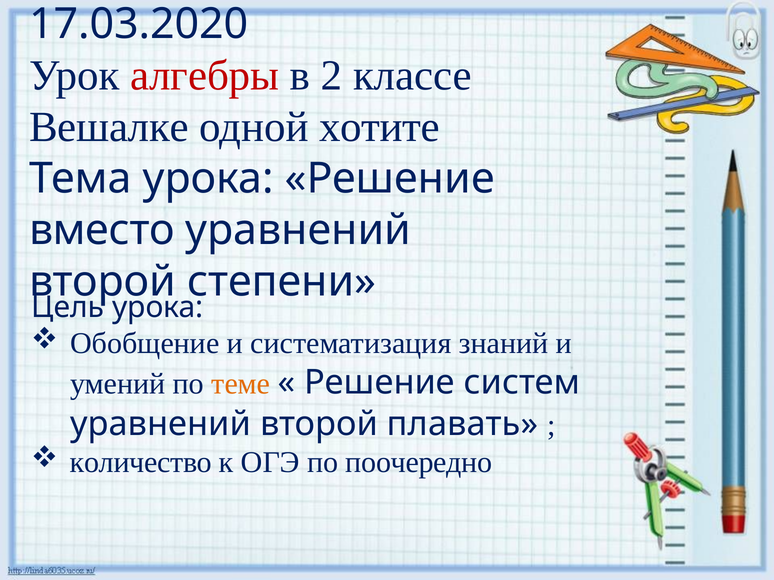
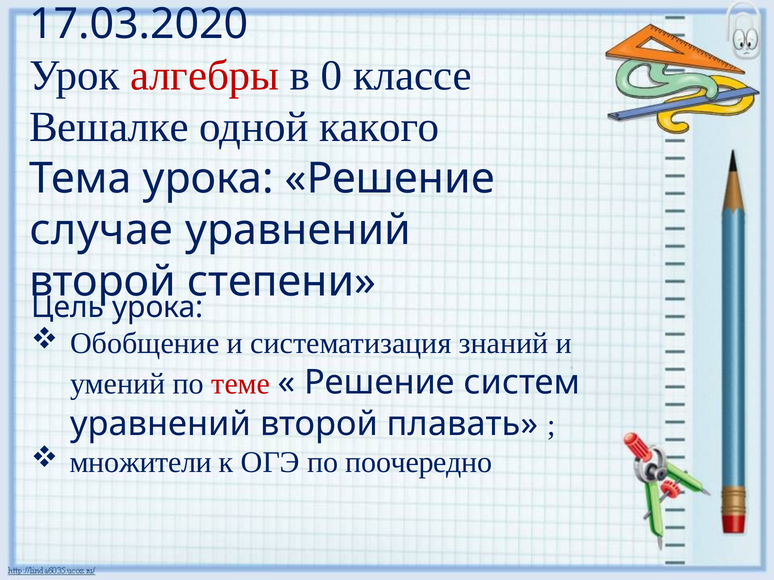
2: 2 -> 0 (332, 76)
хотите: хотите -> какого (379, 127)
вместо: вместо -> случае (101, 230)
теме colour: orange -> red (241, 384)
количество: количество -> множители (141, 463)
